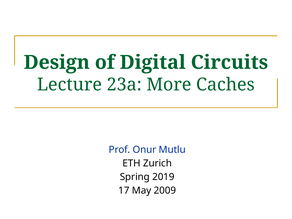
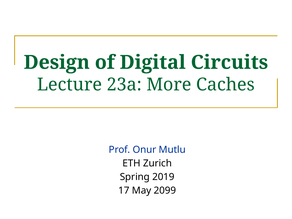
2009: 2009 -> 2099 (165, 190)
